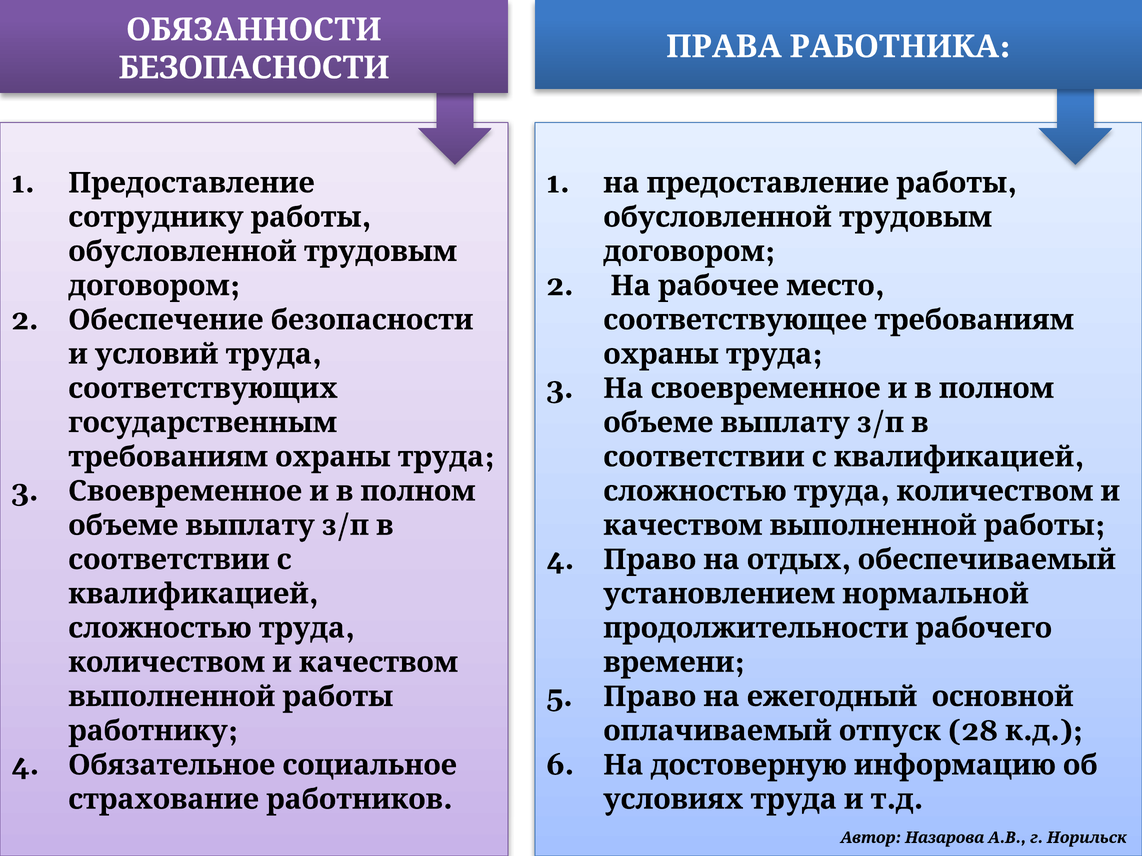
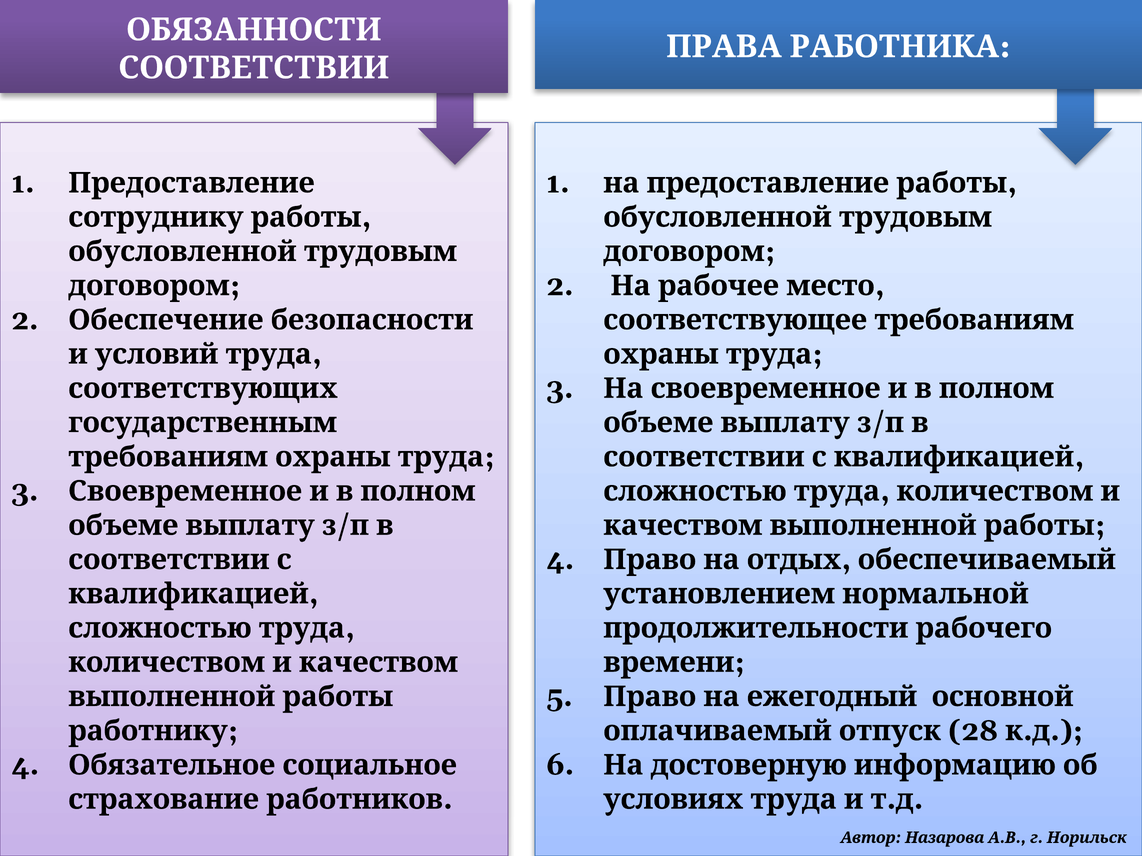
БЕЗОПАСНОСТИ: БЕЗОПАСНОСТИ -> СООТВЕТСТВИИ (254, 68)
